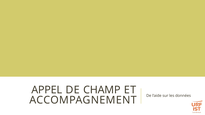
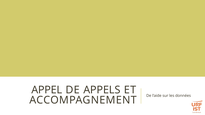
CHAMP: CHAMP -> APPELS (102, 90)
